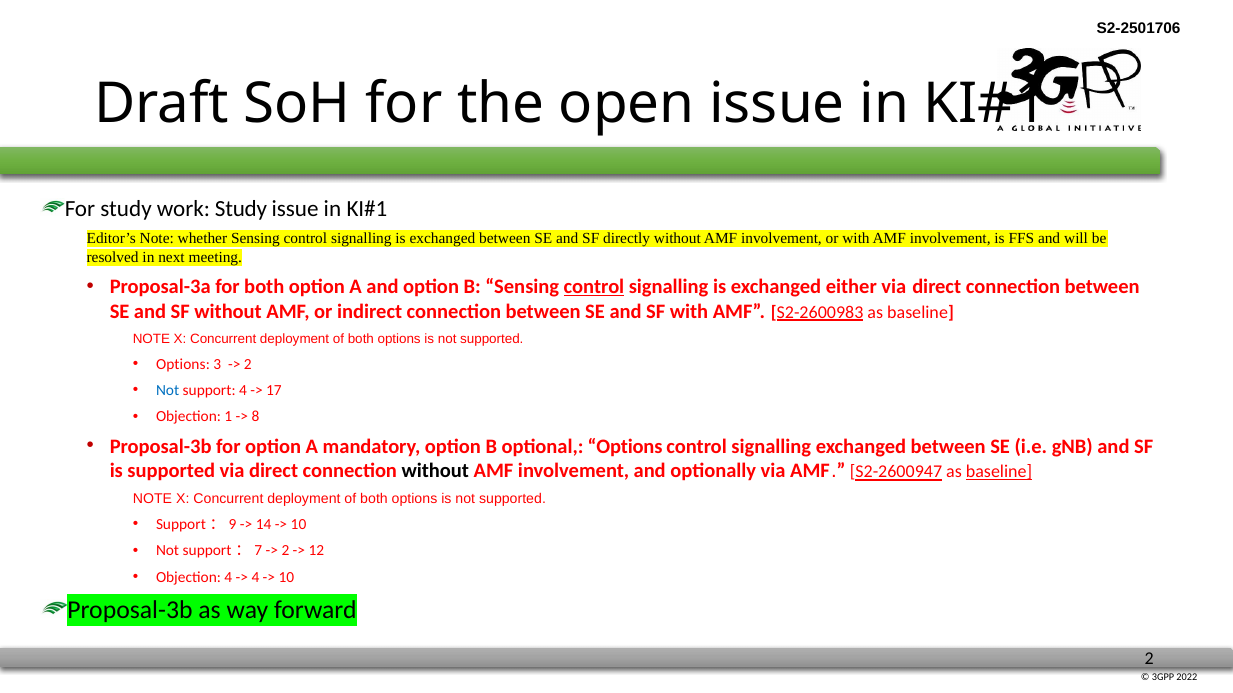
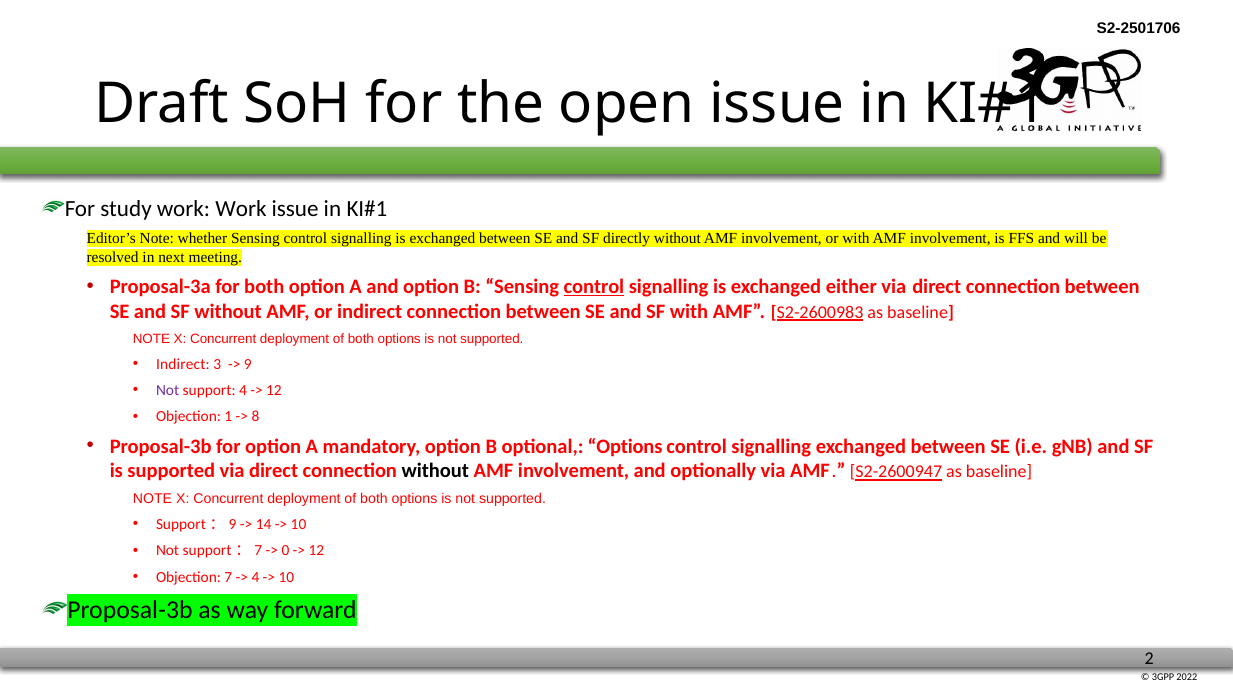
work Study: Study -> Work (241, 209)
Options: Options -> Indirect (183, 365)
2: 2 -> 9 (248, 365)
Not colour: blue -> purple (168, 391)
17: 17 -> 12 (274, 391)
baseline underline: present -> none (999, 472)
2: 2 -> 0 (285, 551)
Objection 4: 4 -> 7 (228, 577)
